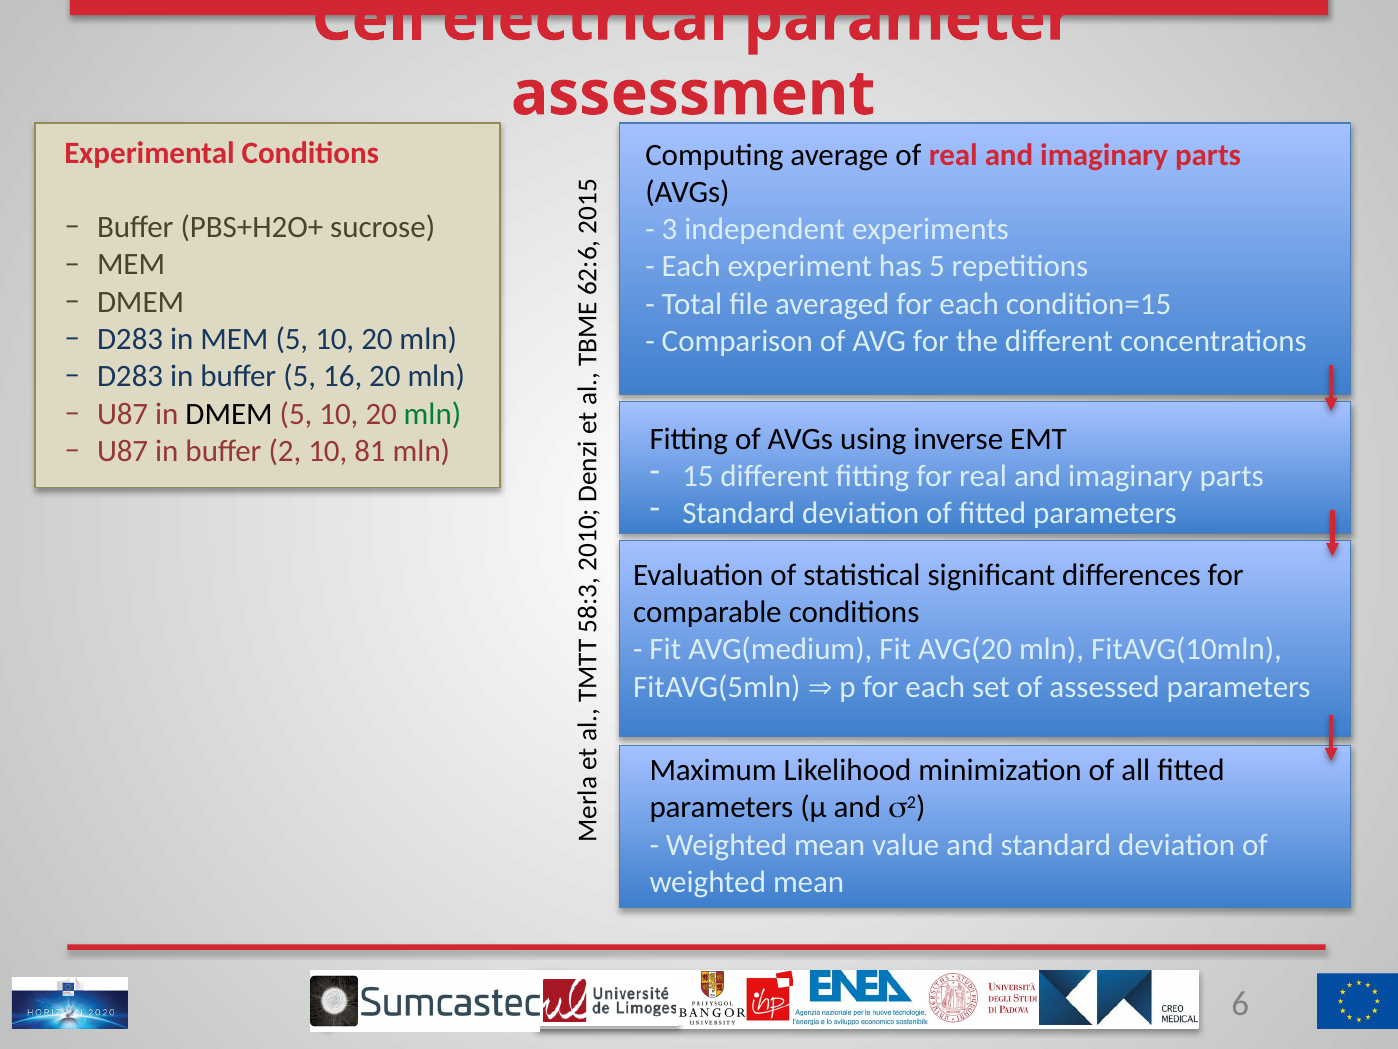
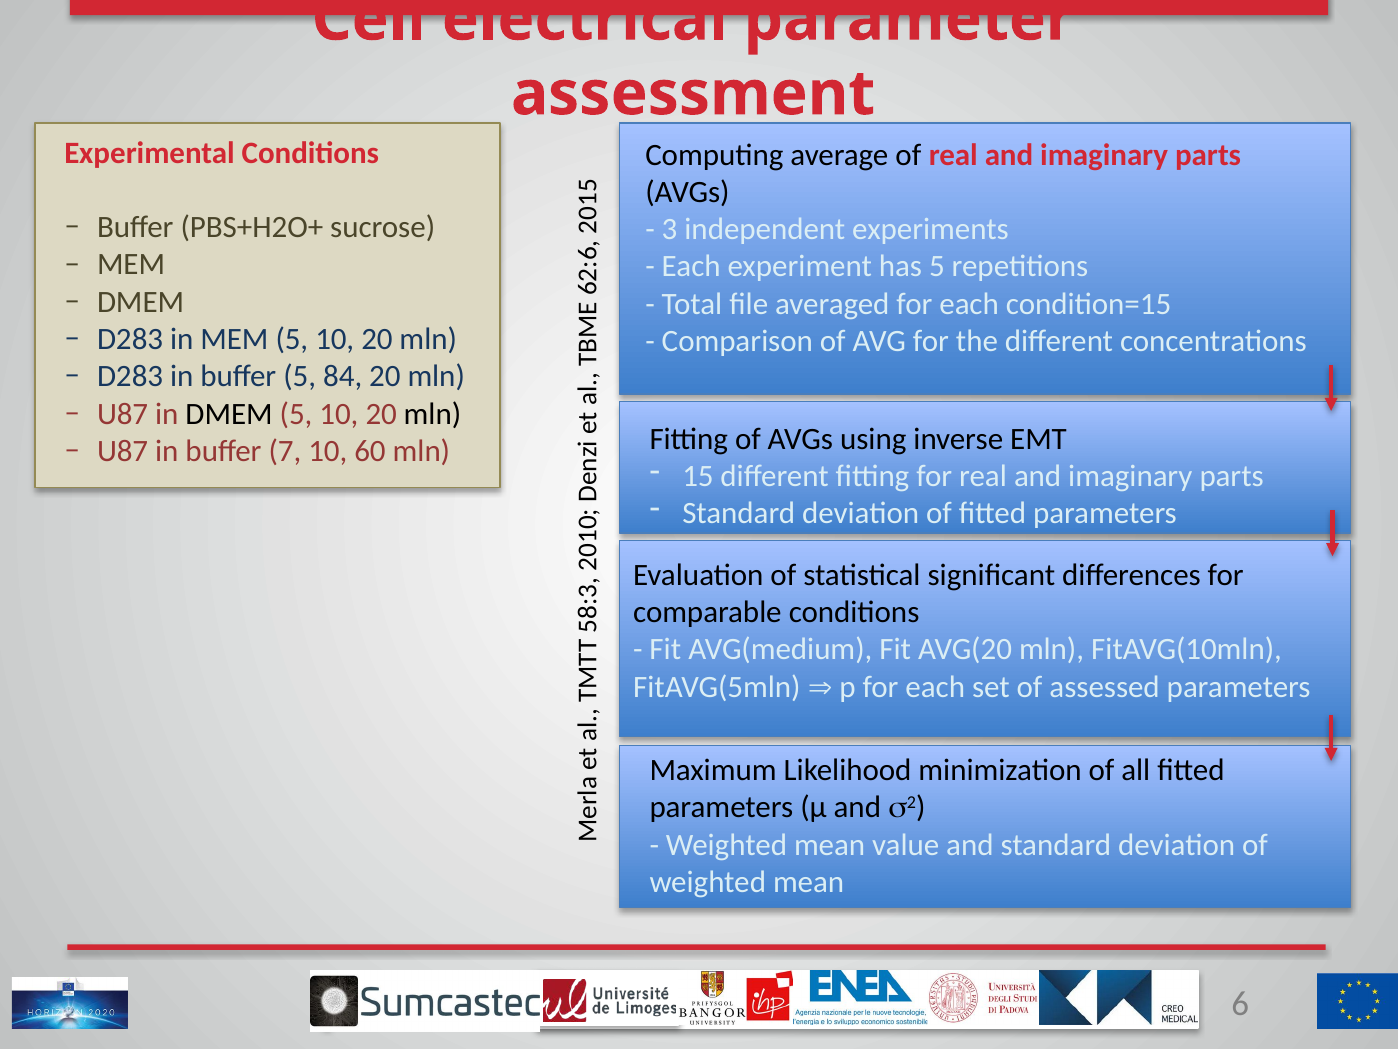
16: 16 -> 84 (343, 376)
mln colour: green -> black (432, 414)
buffer 2: 2 -> 7 (285, 451)
81: 81 -> 60 (370, 451)
